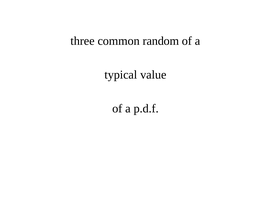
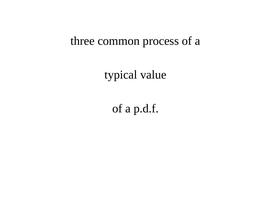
random: random -> process (161, 41)
